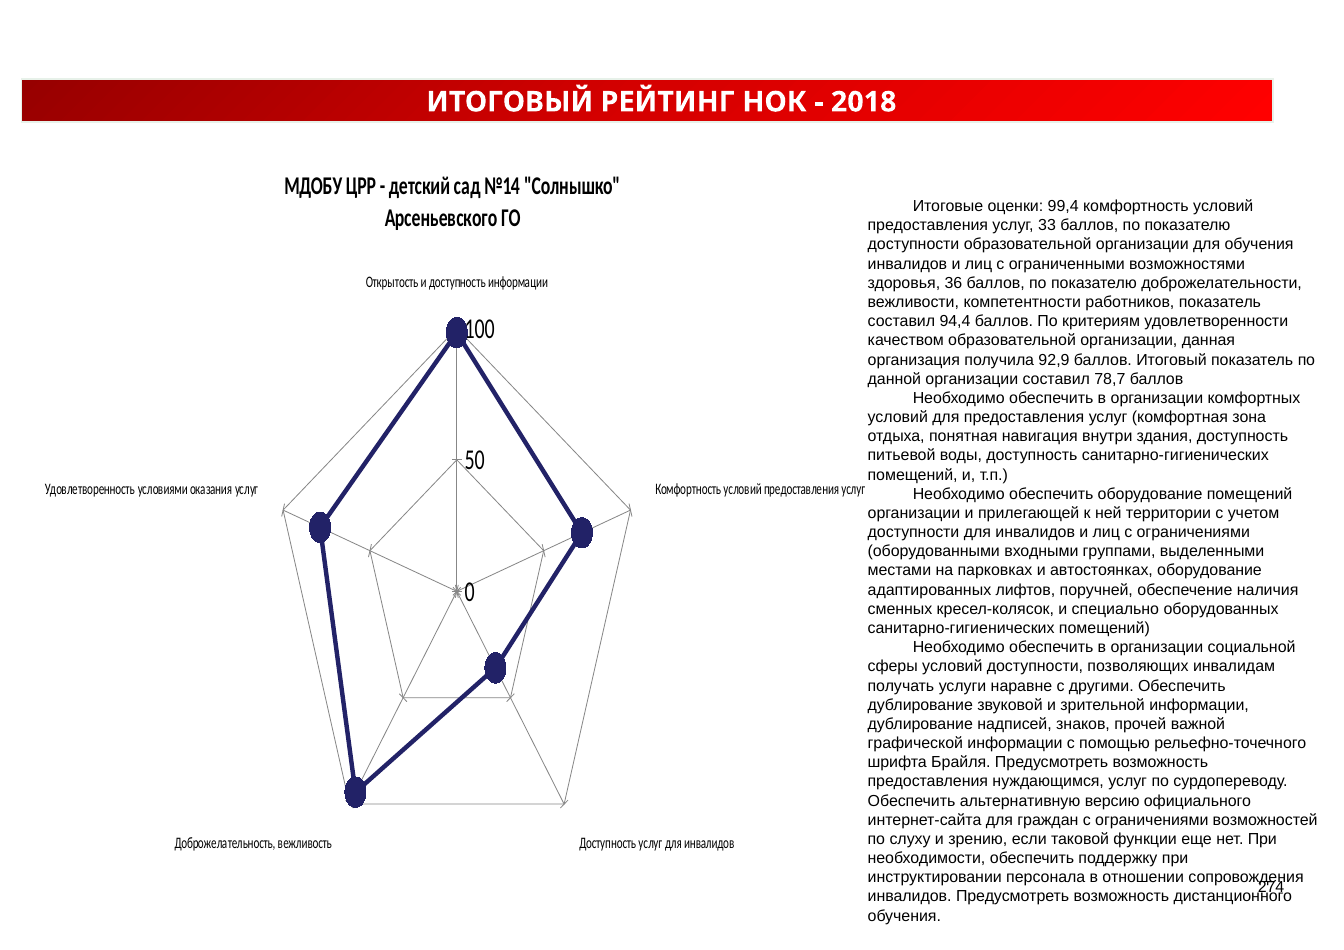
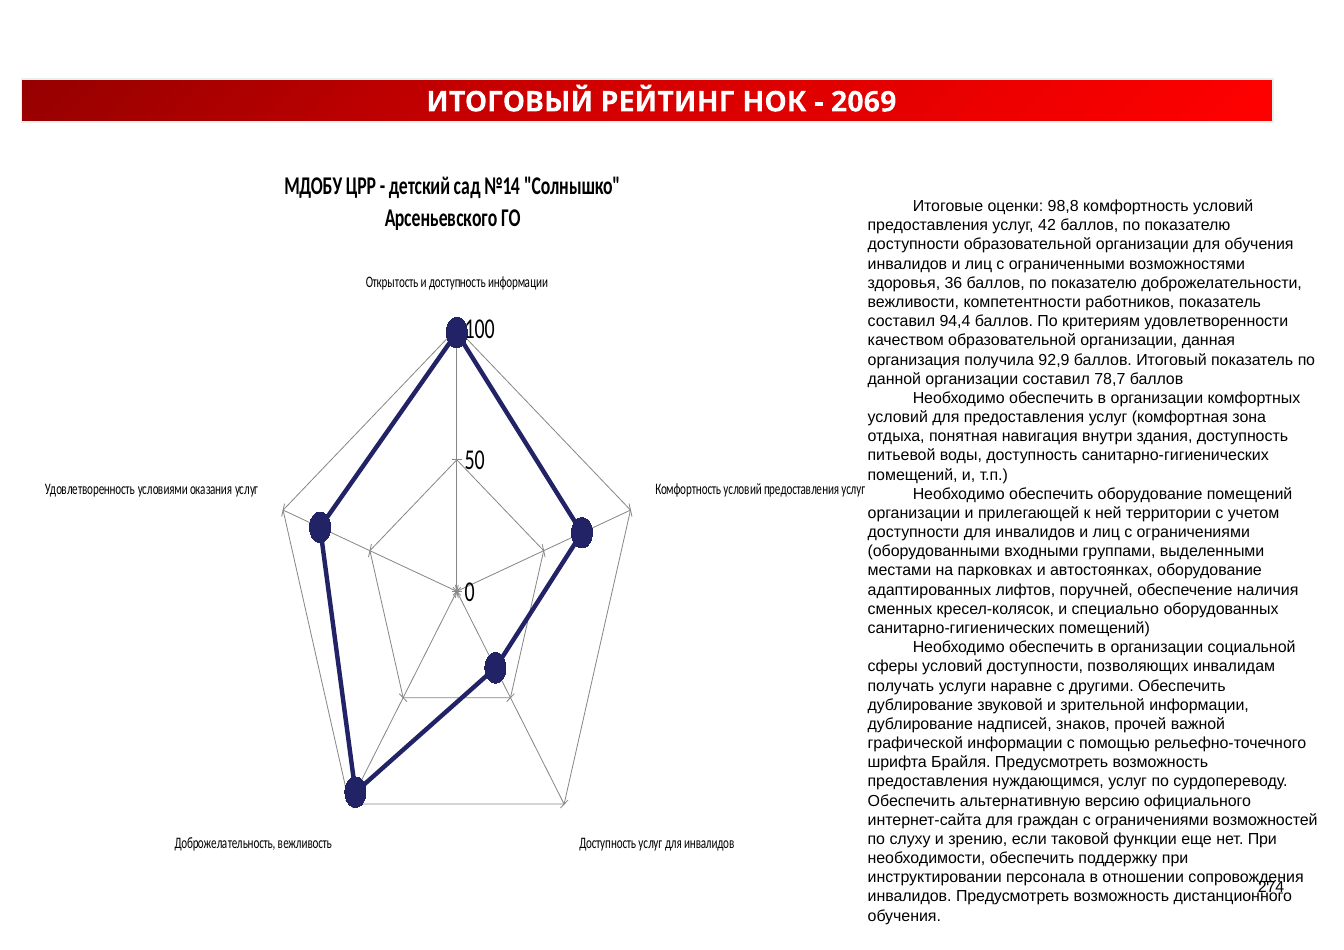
2018: 2018 -> 2069 (864, 102)
99,4: 99,4 -> 98,8 (1063, 206)
33: 33 -> 42 (1047, 226)
